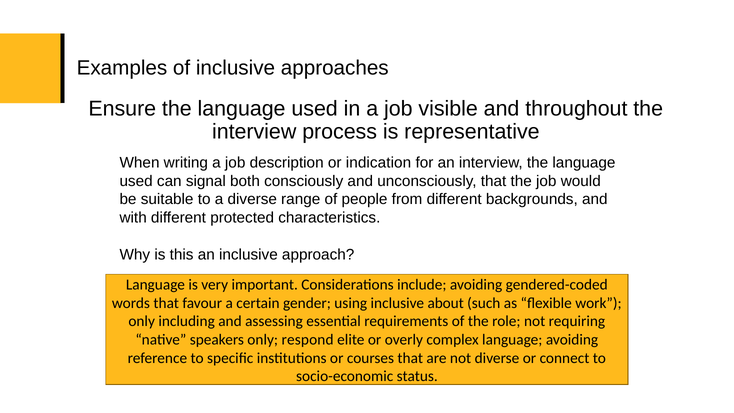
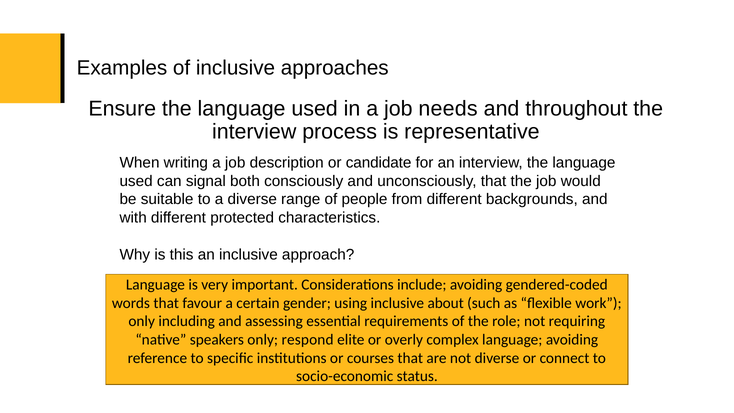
visible: visible -> needs (448, 109)
indication: indication -> candidate (379, 163)
